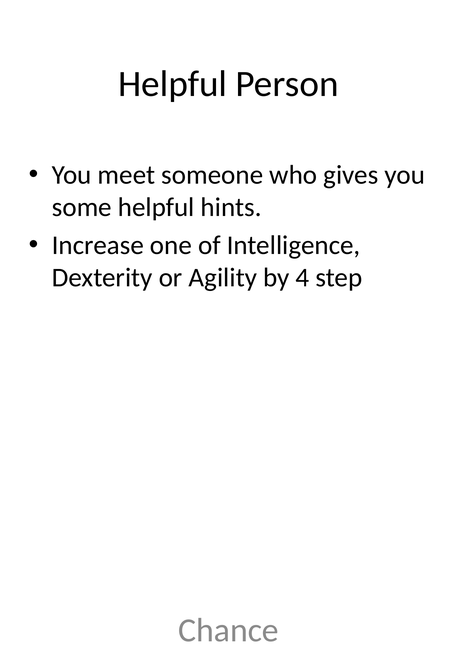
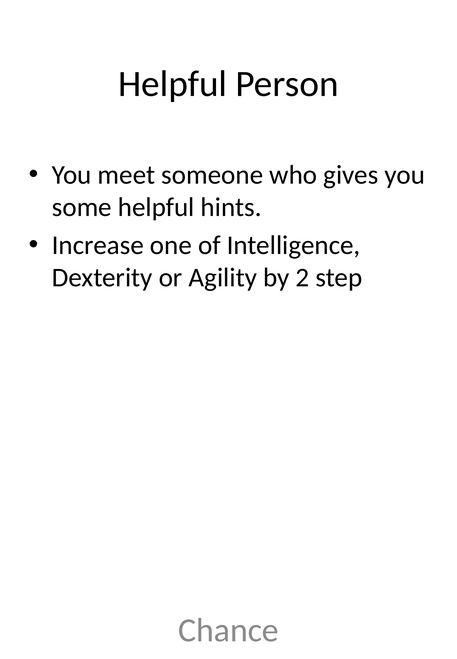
4: 4 -> 2 (303, 278)
